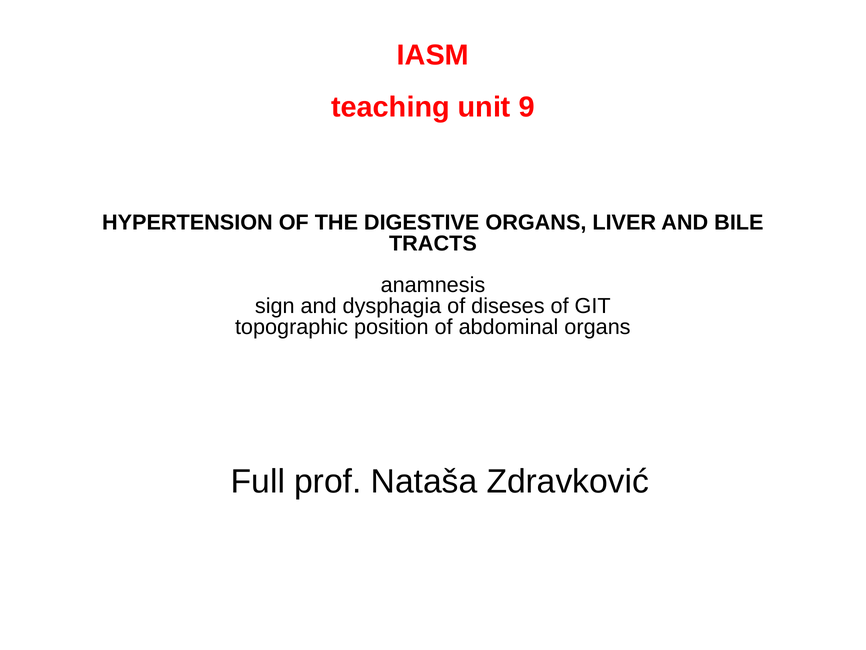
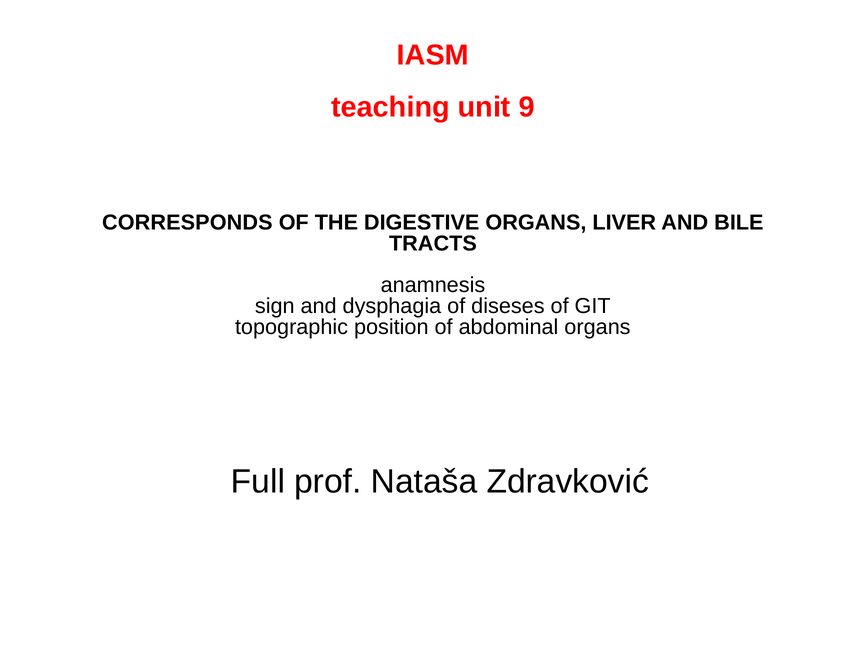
HYPERTENSION: HYPERTENSION -> CORRESPONDS (187, 223)
